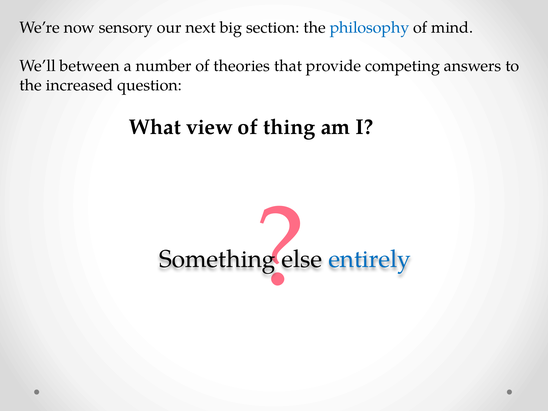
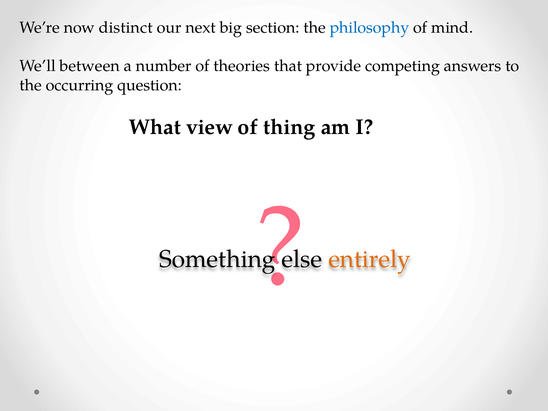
sensory: sensory -> distinct (126, 28)
increased: increased -> occurring (80, 85)
entirely colour: blue -> orange (369, 259)
